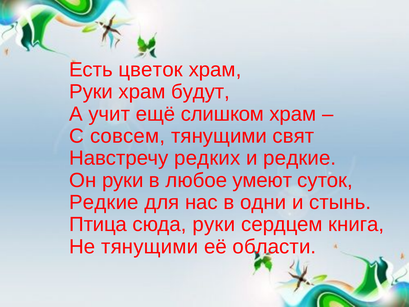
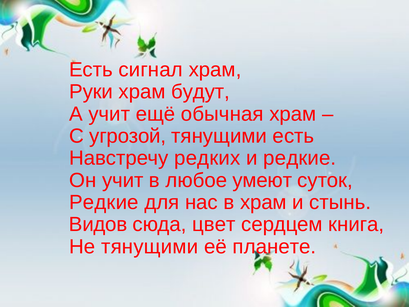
цветок: цветок -> сигнал (151, 70)
слишком: слишком -> обычная (222, 114)
совсем: совсем -> угрозой (128, 136)
тянущими свят: свят -> есть (293, 136)
Он руки: руки -> учит (123, 180)
в одни: одни -> храм (263, 202)
Птица: Птица -> Видов (98, 224)
сюда руки: руки -> цвет (214, 224)
области: области -> планете (274, 246)
